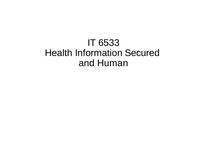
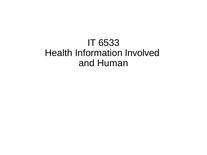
Secured: Secured -> Involved (142, 53)
